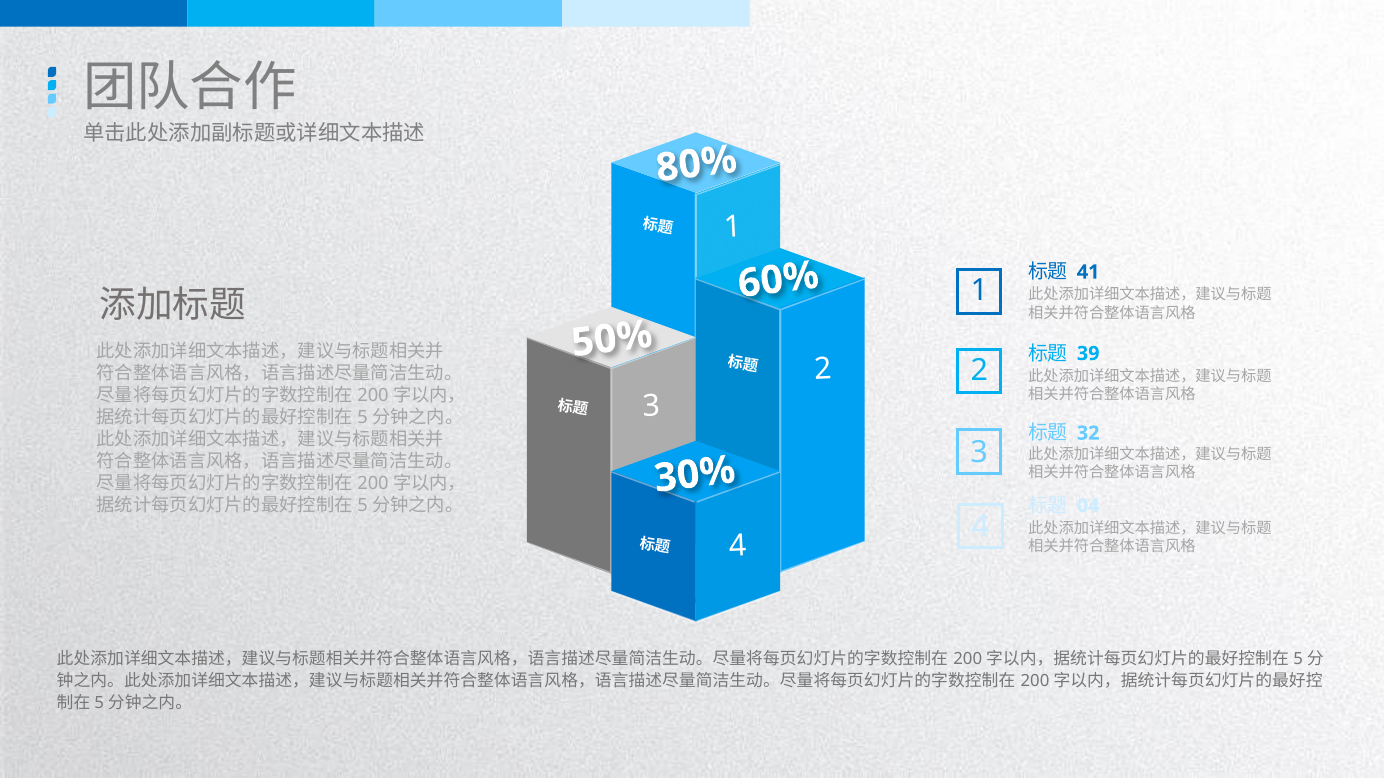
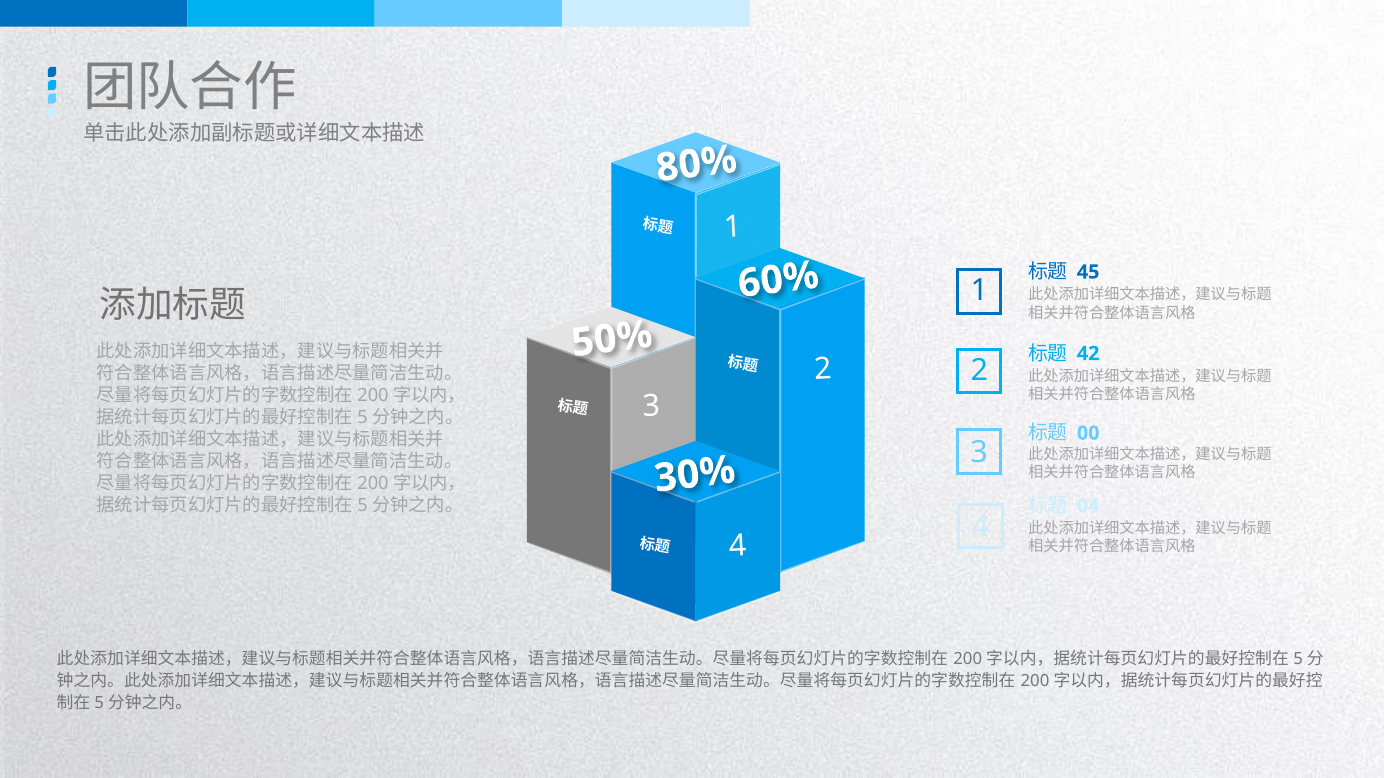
41: 41 -> 45 (1088, 272)
39: 39 -> 42 (1088, 354)
32: 32 -> 00 (1088, 433)
